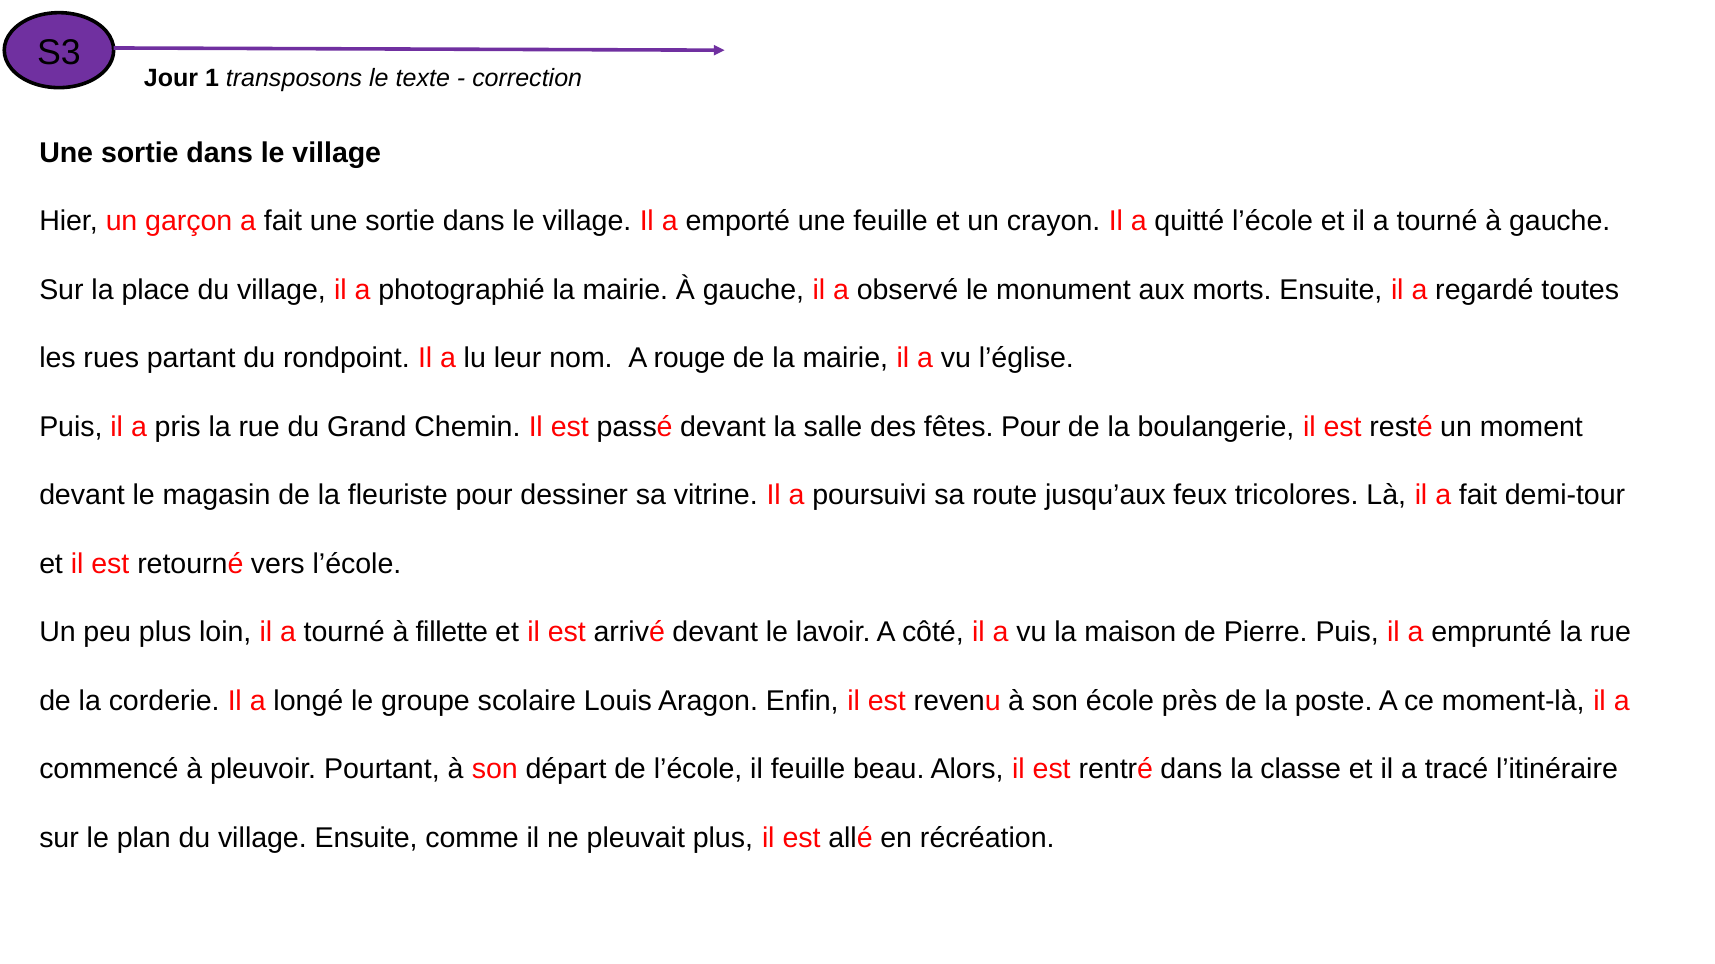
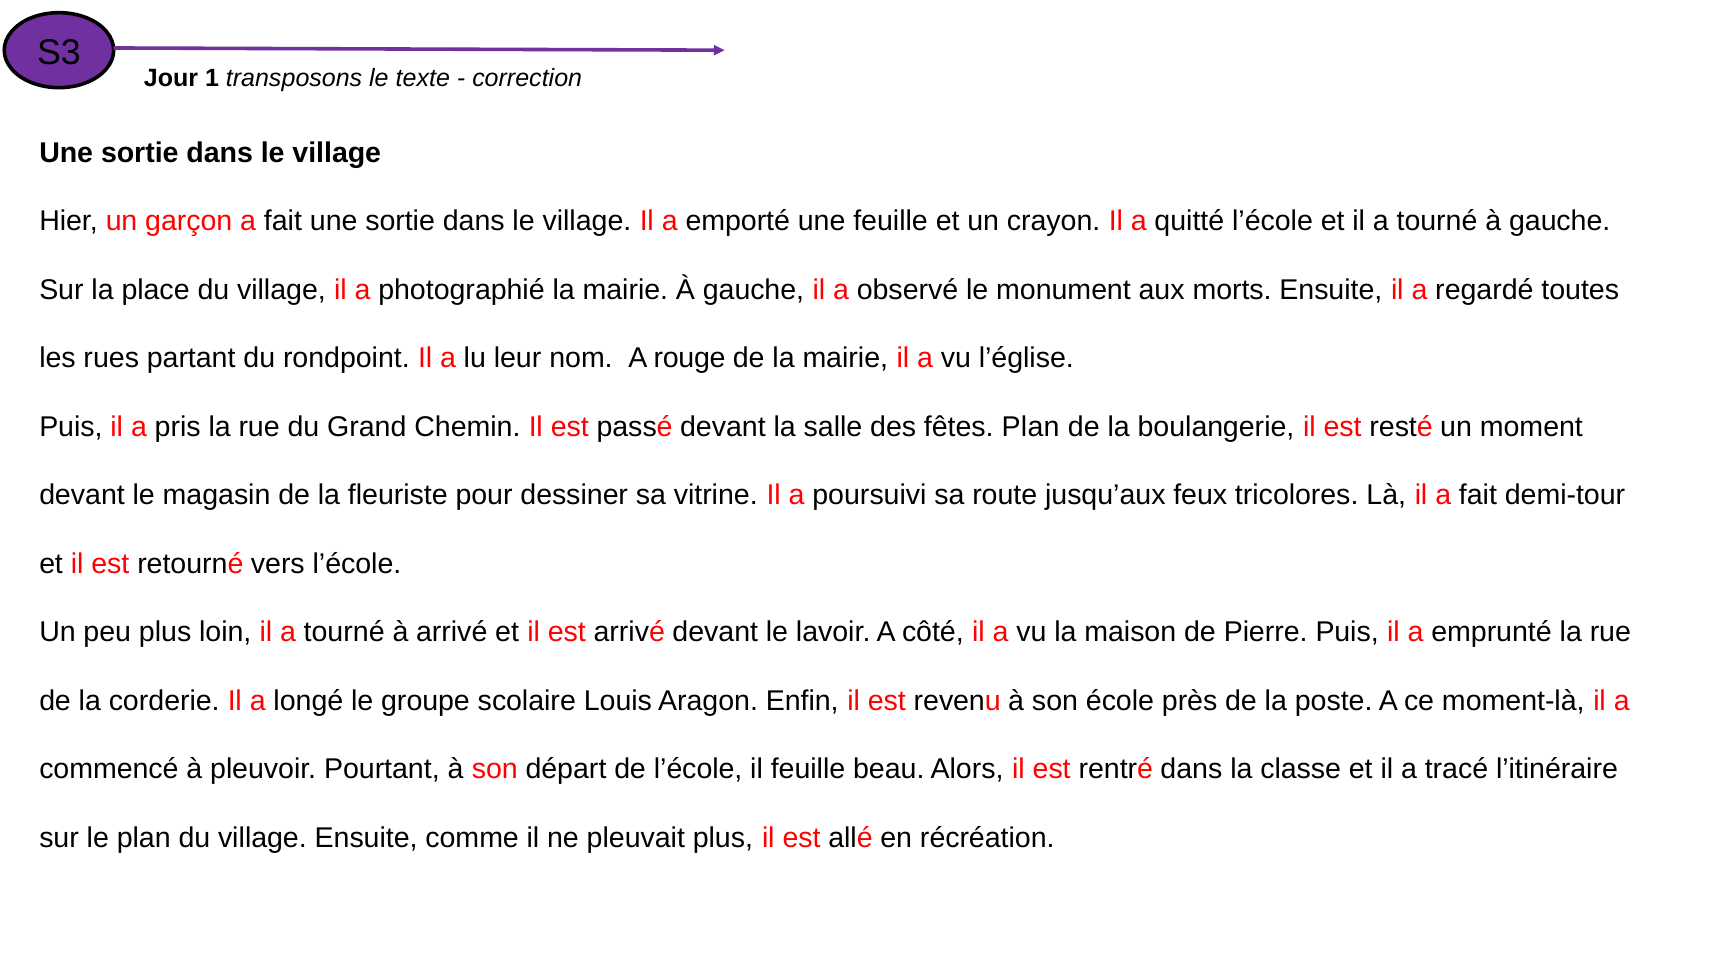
fêtes Pour: Pour -> Plan (1031, 427)
à fillette: fillette -> arrivé (452, 633)
